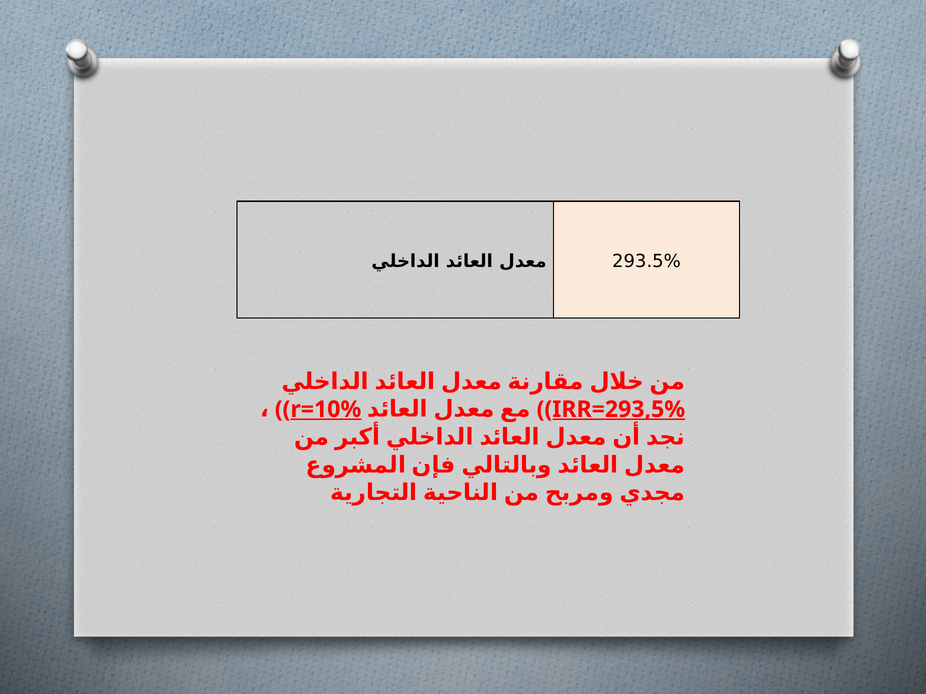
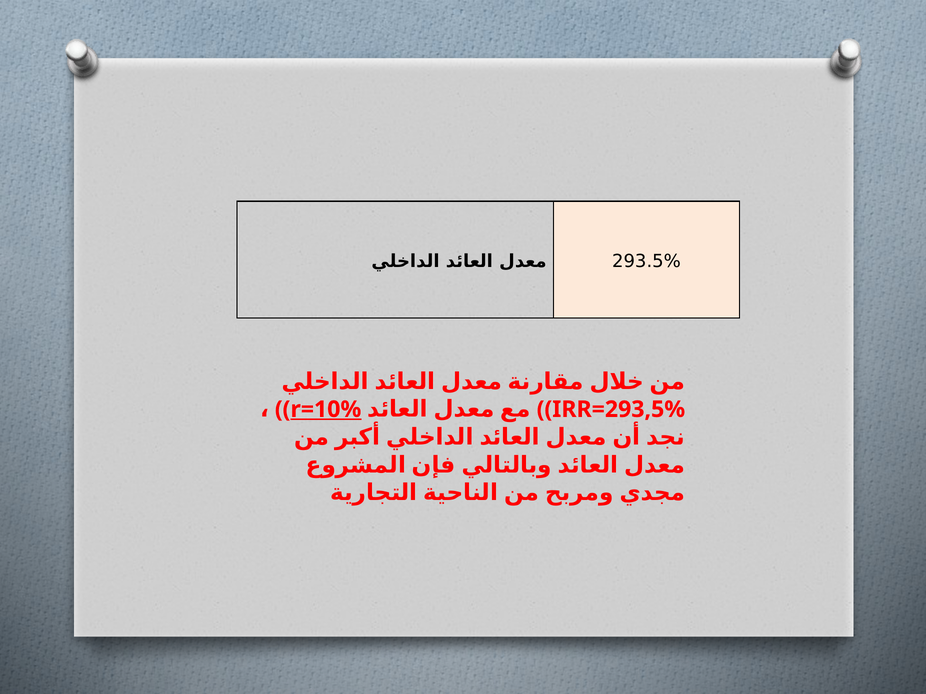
IRR=293,5% underline: present -> none (619, 410)
